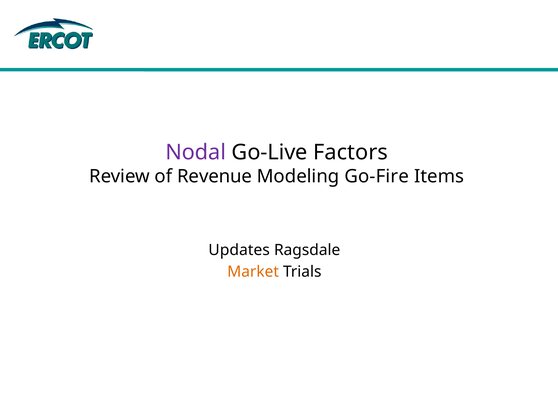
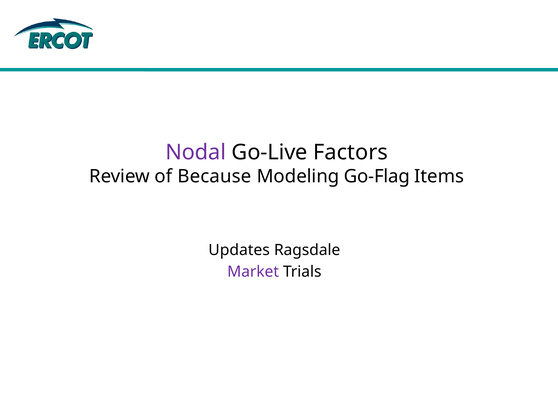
Revenue: Revenue -> Because (214, 176)
Go-Fire: Go-Fire -> Go-Flag (377, 176)
Market colour: orange -> purple (253, 272)
